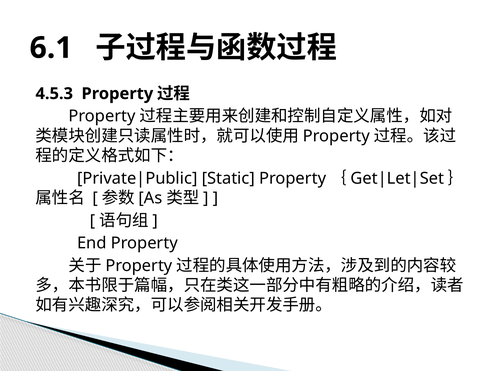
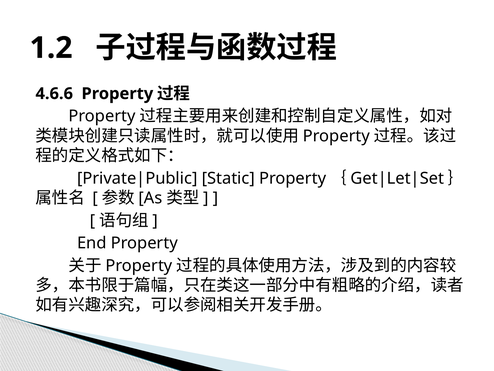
6.1: 6.1 -> 1.2 (51, 48)
4.5.3: 4.5.3 -> 4.6.6 (54, 93)
